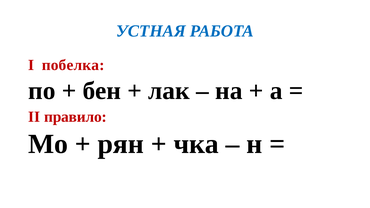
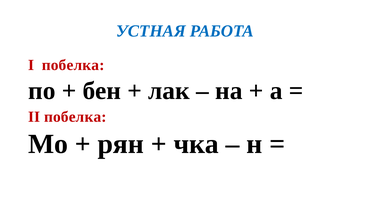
II правило: правило -> побелка (75, 117)
